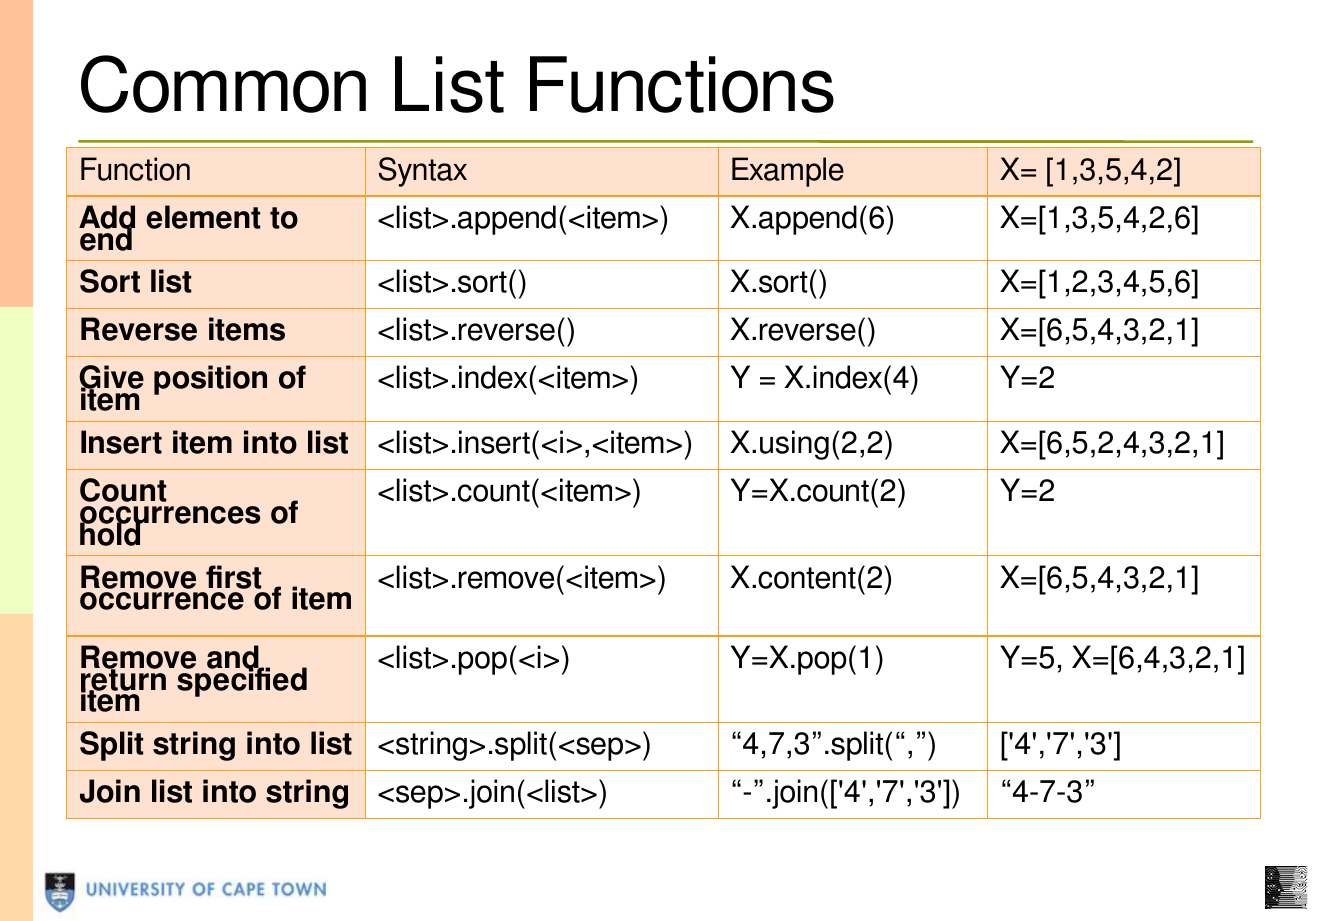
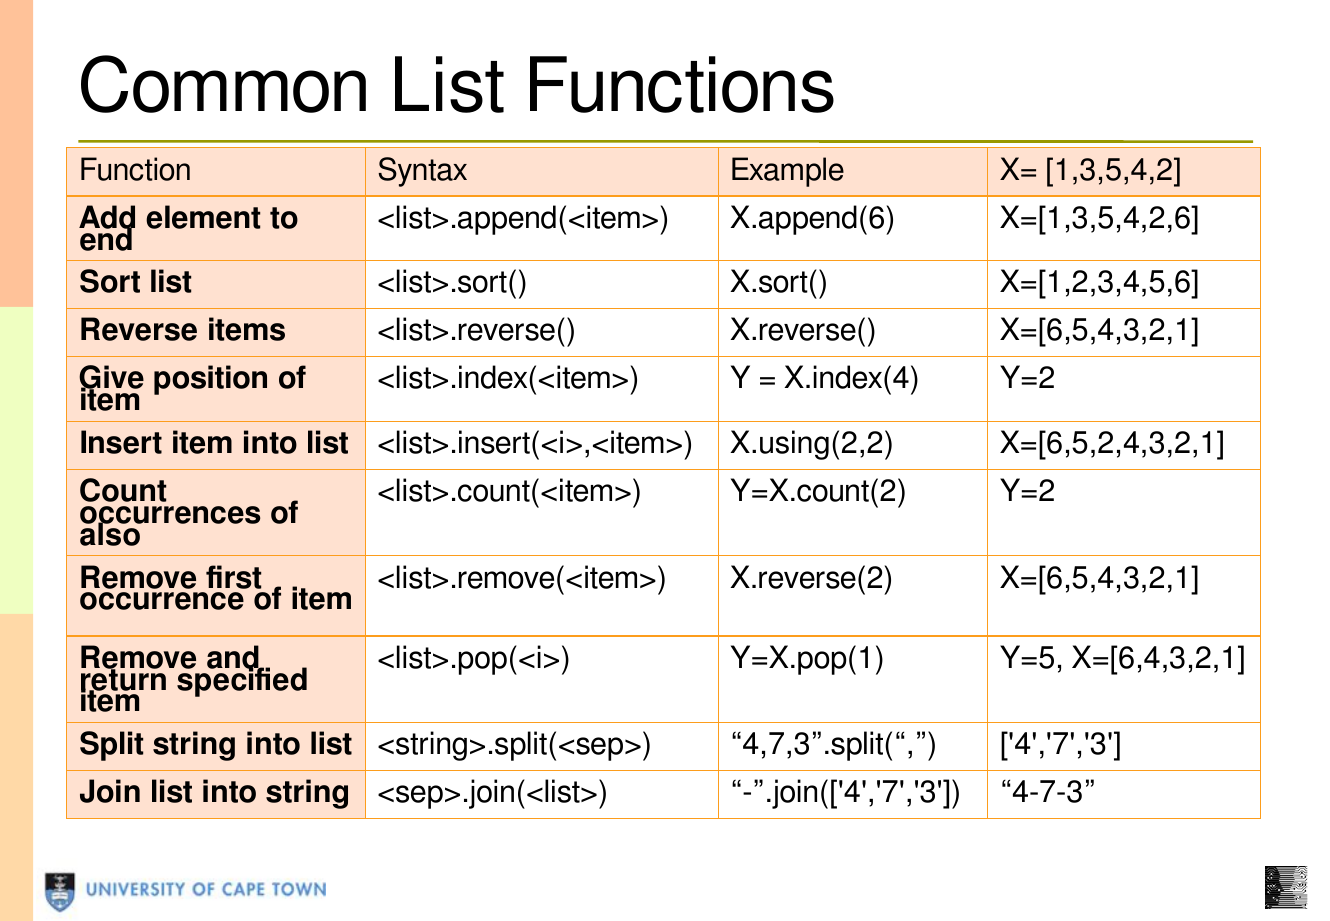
hold: hold -> also (110, 535)
X.content(2: X.content(2 -> X.reverse(2 (812, 578)
